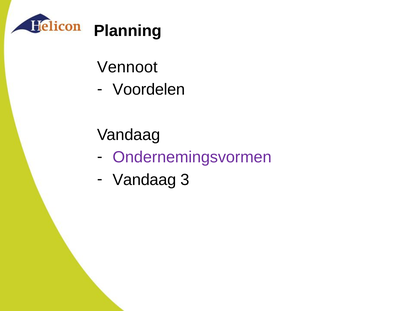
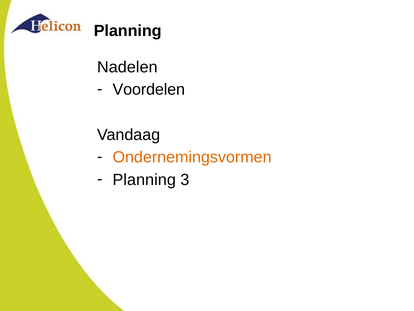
Vennoot: Vennoot -> Nadelen (127, 67)
Ondernemingsvormen colour: purple -> orange (192, 157)
Vandaag: Vandaag -> Planning (144, 180)
